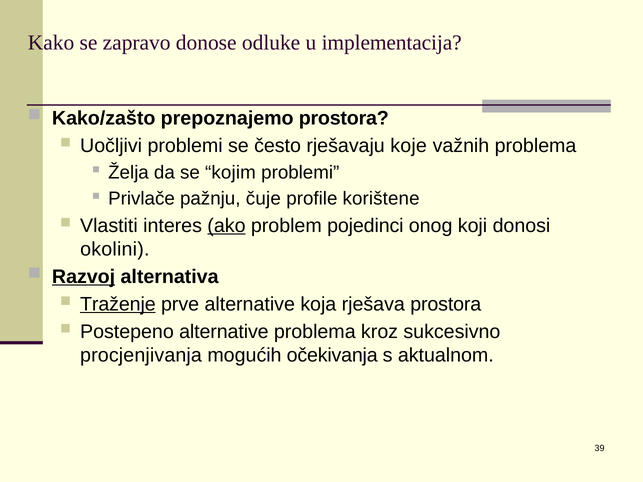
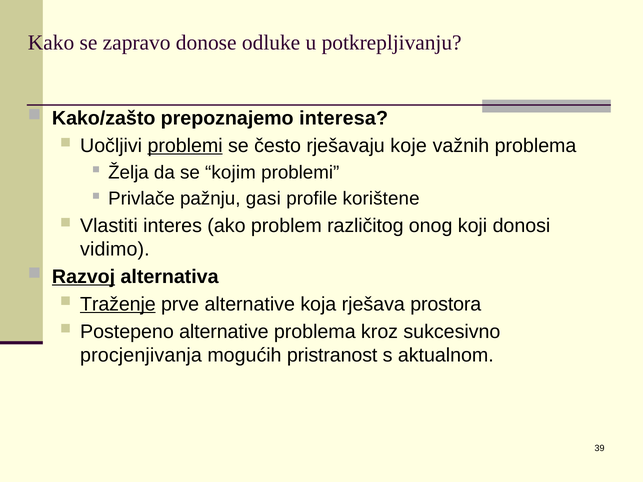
implementacija: implementacija -> potkrepljivanju (392, 43)
prepoznajemo prostora: prostora -> interesa (344, 118)
problemi underline: none -> present (185, 146)
čuje: čuje -> gasi (263, 199)
ako underline: present -> none (226, 226)
pojedinci: pojedinci -> različitog (365, 226)
okolini: okolini -> vidimo (115, 249)
očekivanja: očekivanja -> pristranost (332, 355)
